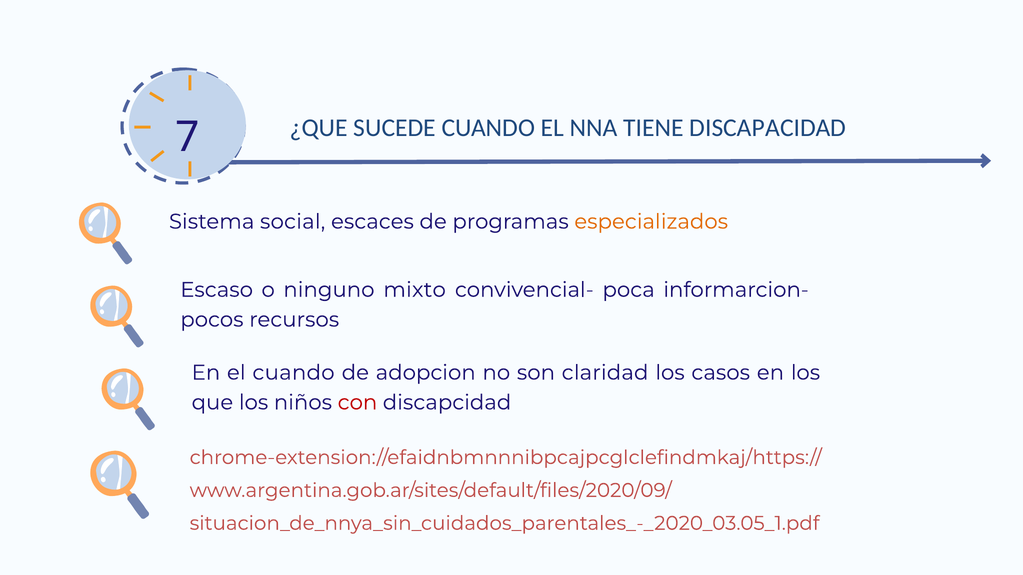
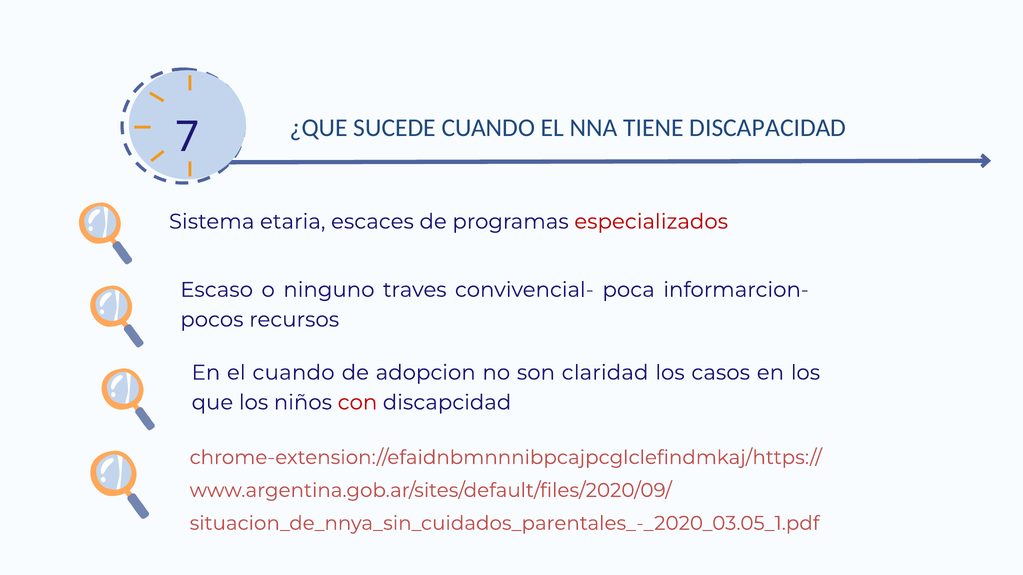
social: social -> etaria (293, 222)
especializados colour: orange -> red (651, 222)
mixto: mixto -> traves (415, 290)
